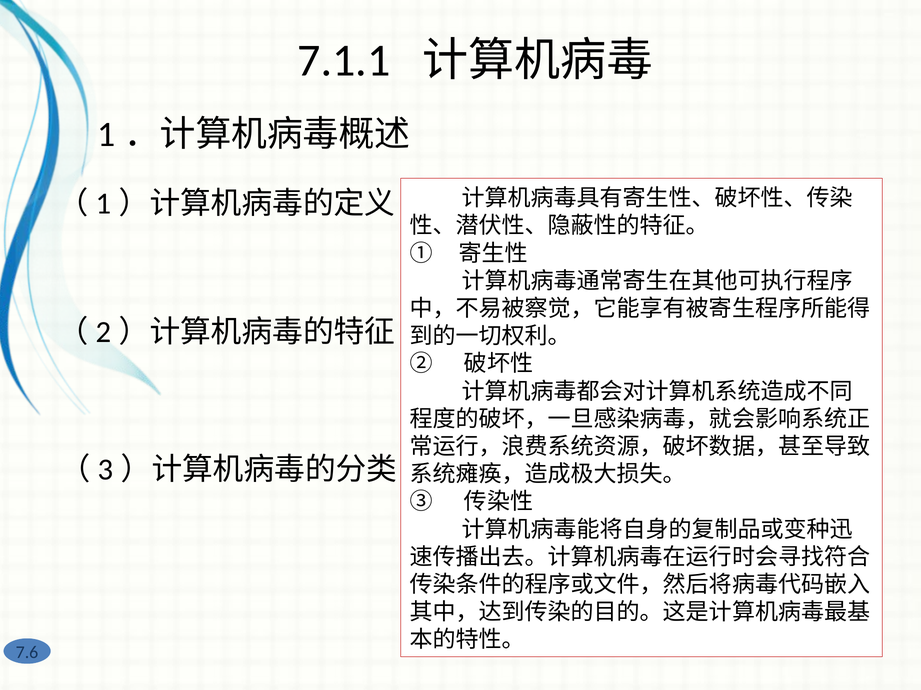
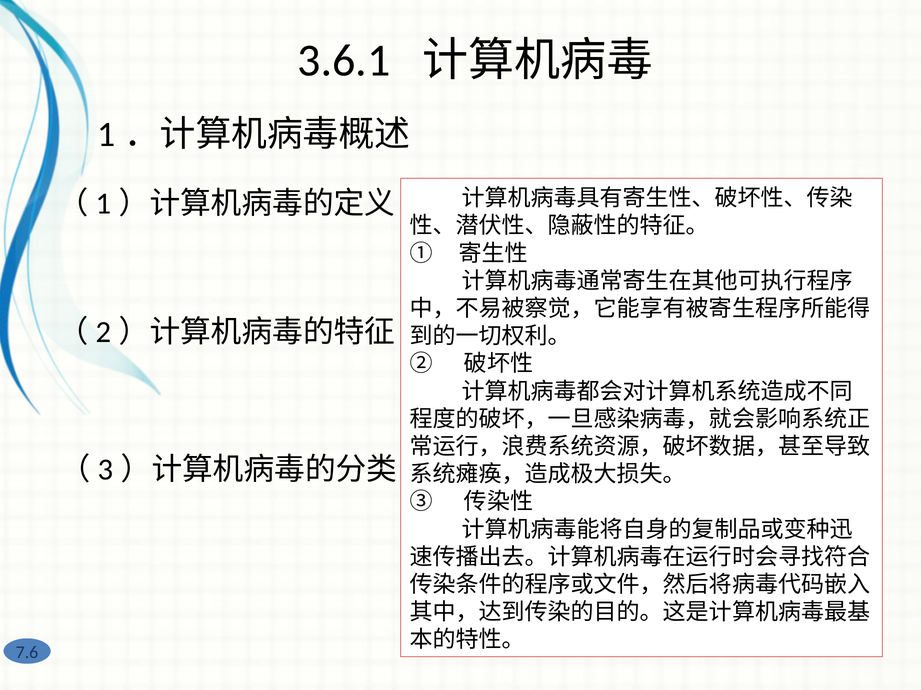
7.1.1: 7.1.1 -> 3.6.1 (344, 61)
